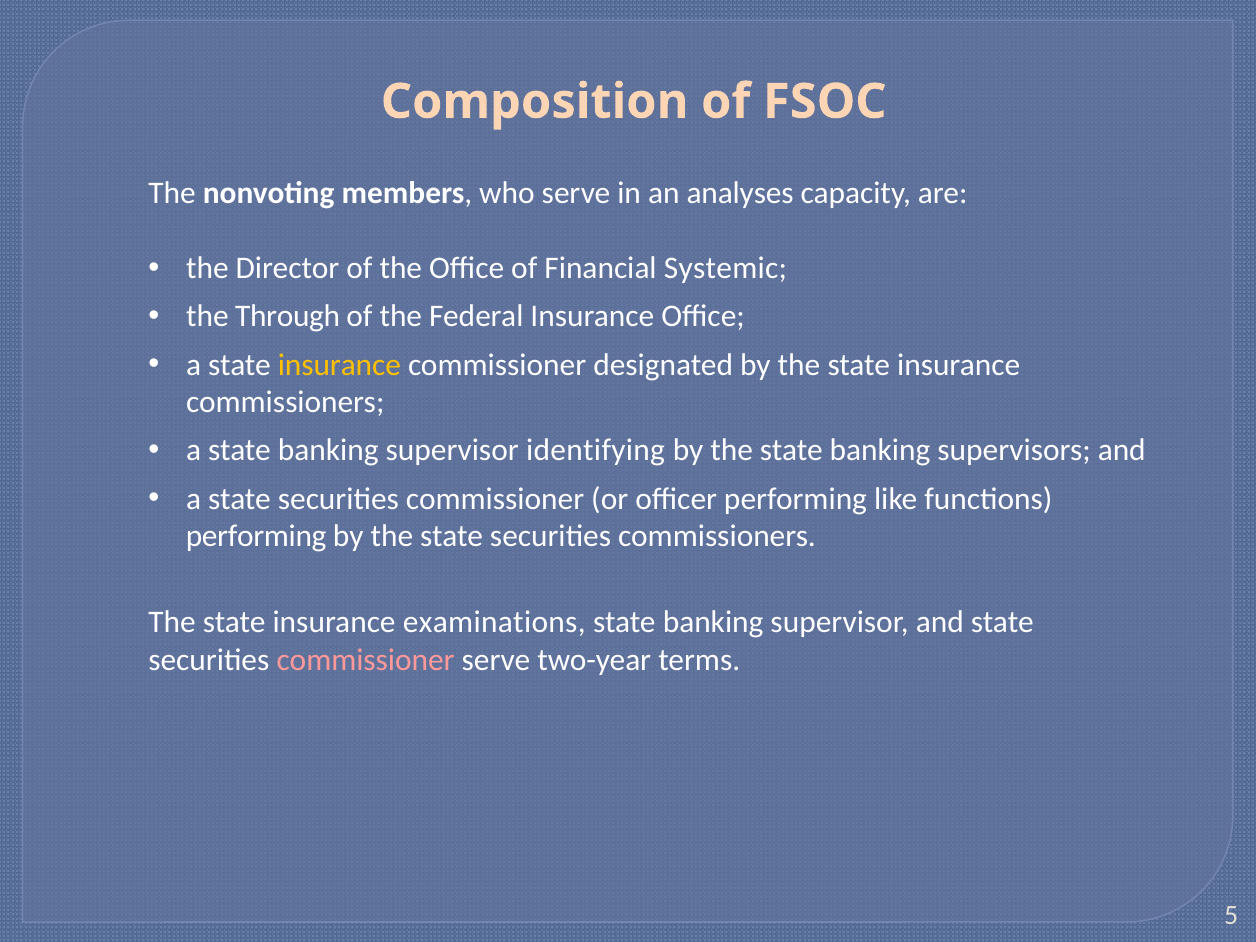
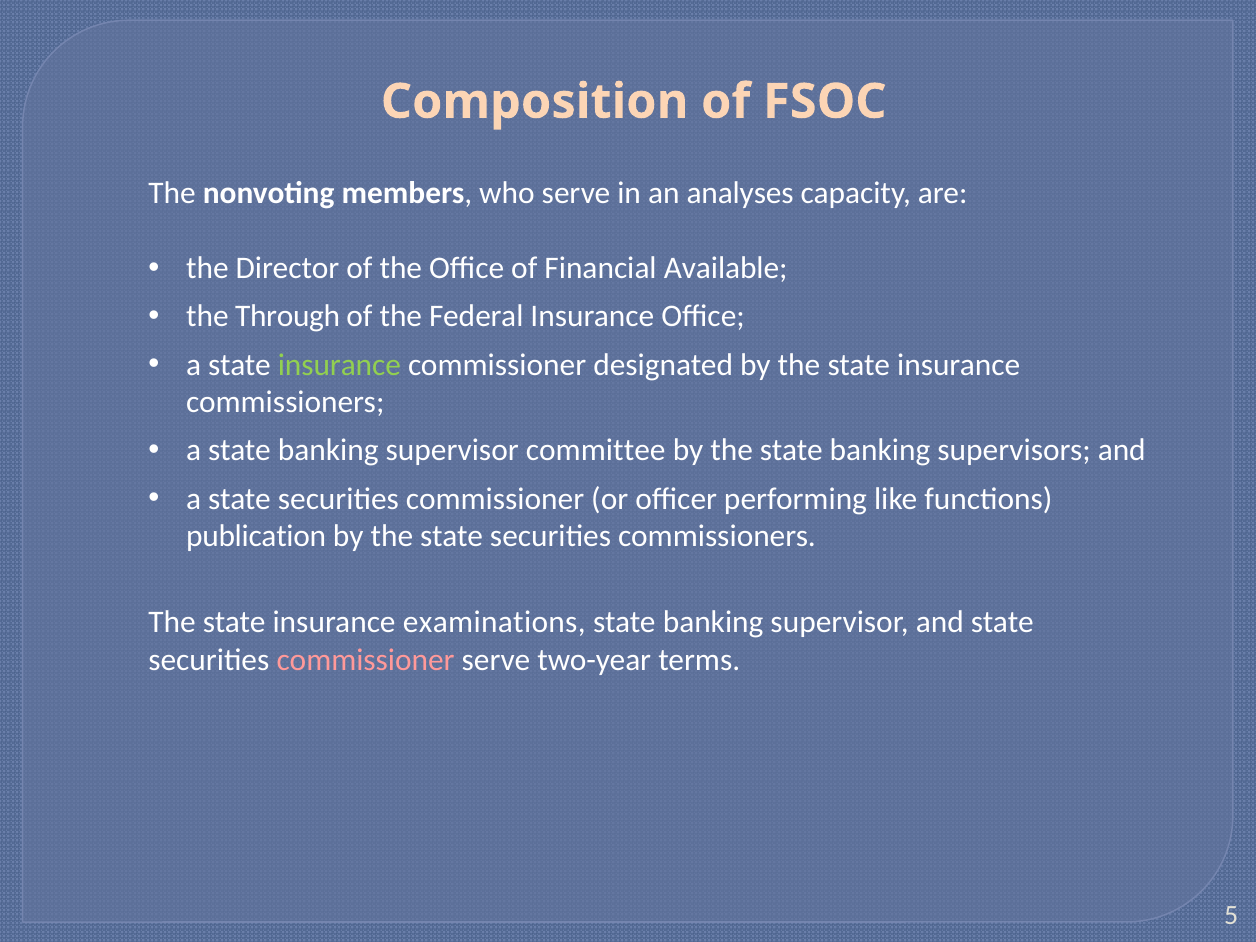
Systemic: Systemic -> Available (726, 268)
insurance colour: yellow -> light green (339, 365)
identifying: identifying -> committee (596, 451)
performing: performing -> publication (256, 536)
